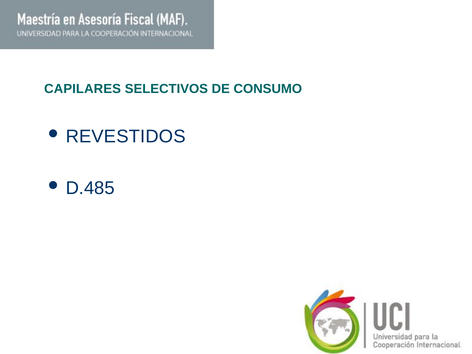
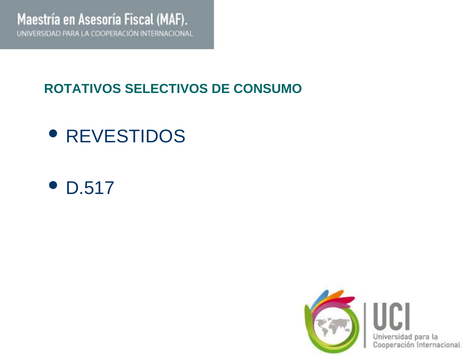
CAPILARES: CAPILARES -> ROTATIVOS (83, 89)
D.485: D.485 -> D.517 (90, 188)
